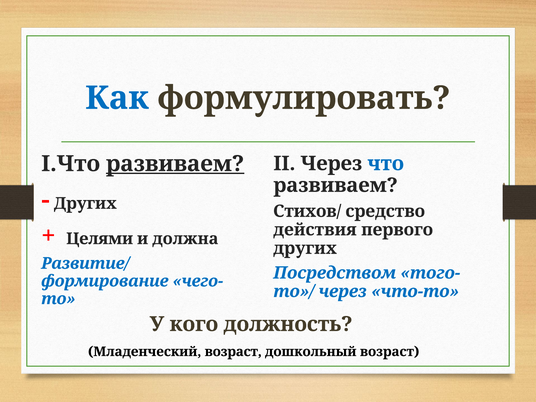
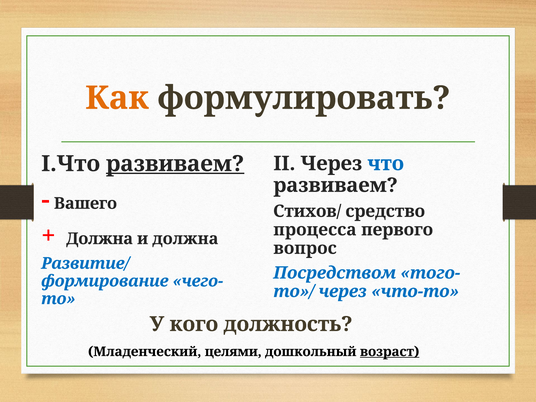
Как colour: blue -> orange (117, 98)
Других: Других -> Вашего (85, 203)
действия: действия -> процесса (315, 230)
Целями: Целями -> Должна (100, 239)
других: других -> вопрос (305, 248)
Младенческий возраст: возраст -> целями (233, 352)
возраст underline: none -> present (390, 352)
